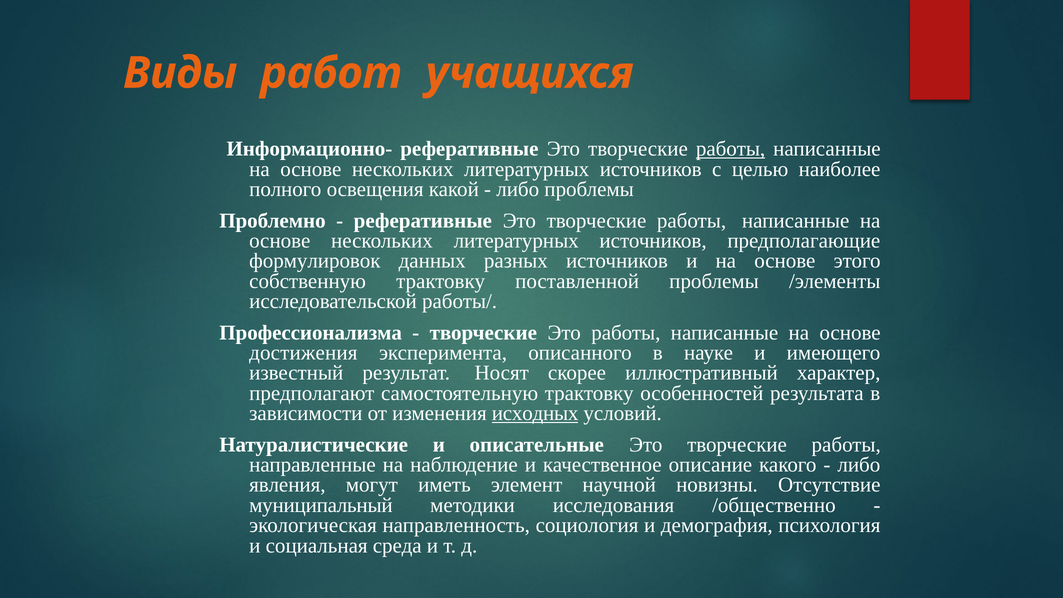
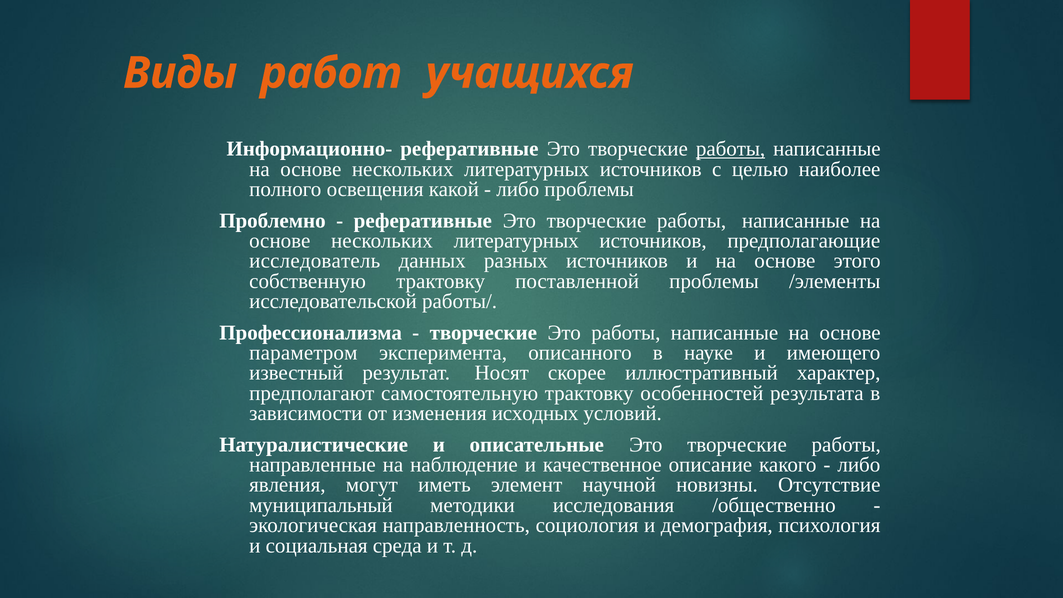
формулировок: формулировок -> исследователь (315, 261)
достижения: достижения -> параметром (303, 353)
исходных underline: present -> none (535, 413)
